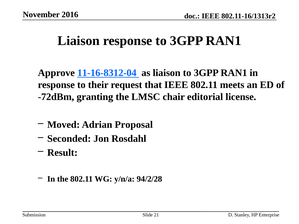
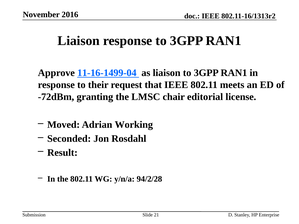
11-16-8312-04: 11-16-8312-04 -> 11-16-1499-04 (107, 73)
Proposal: Proposal -> Working (134, 125)
